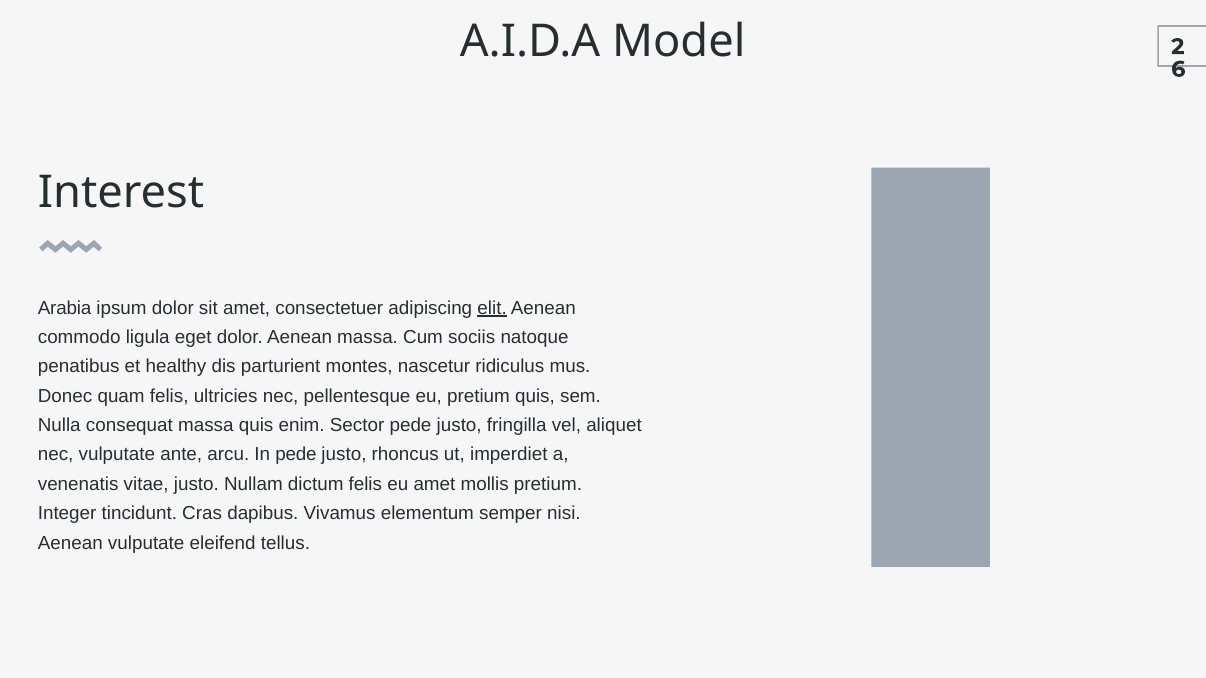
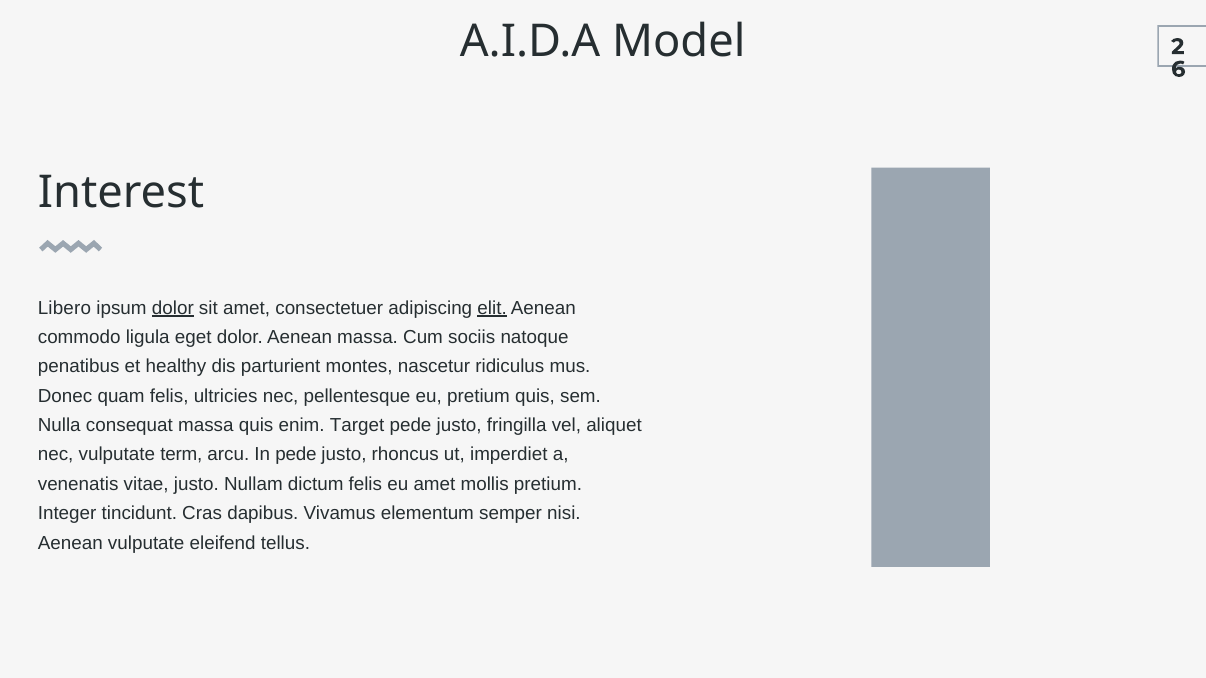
Arabia: Arabia -> Libero (64, 308)
dolor underline: none -> present (173, 308)
Sector: Sector -> Target (357, 426)
ante: ante -> term (181, 455)
